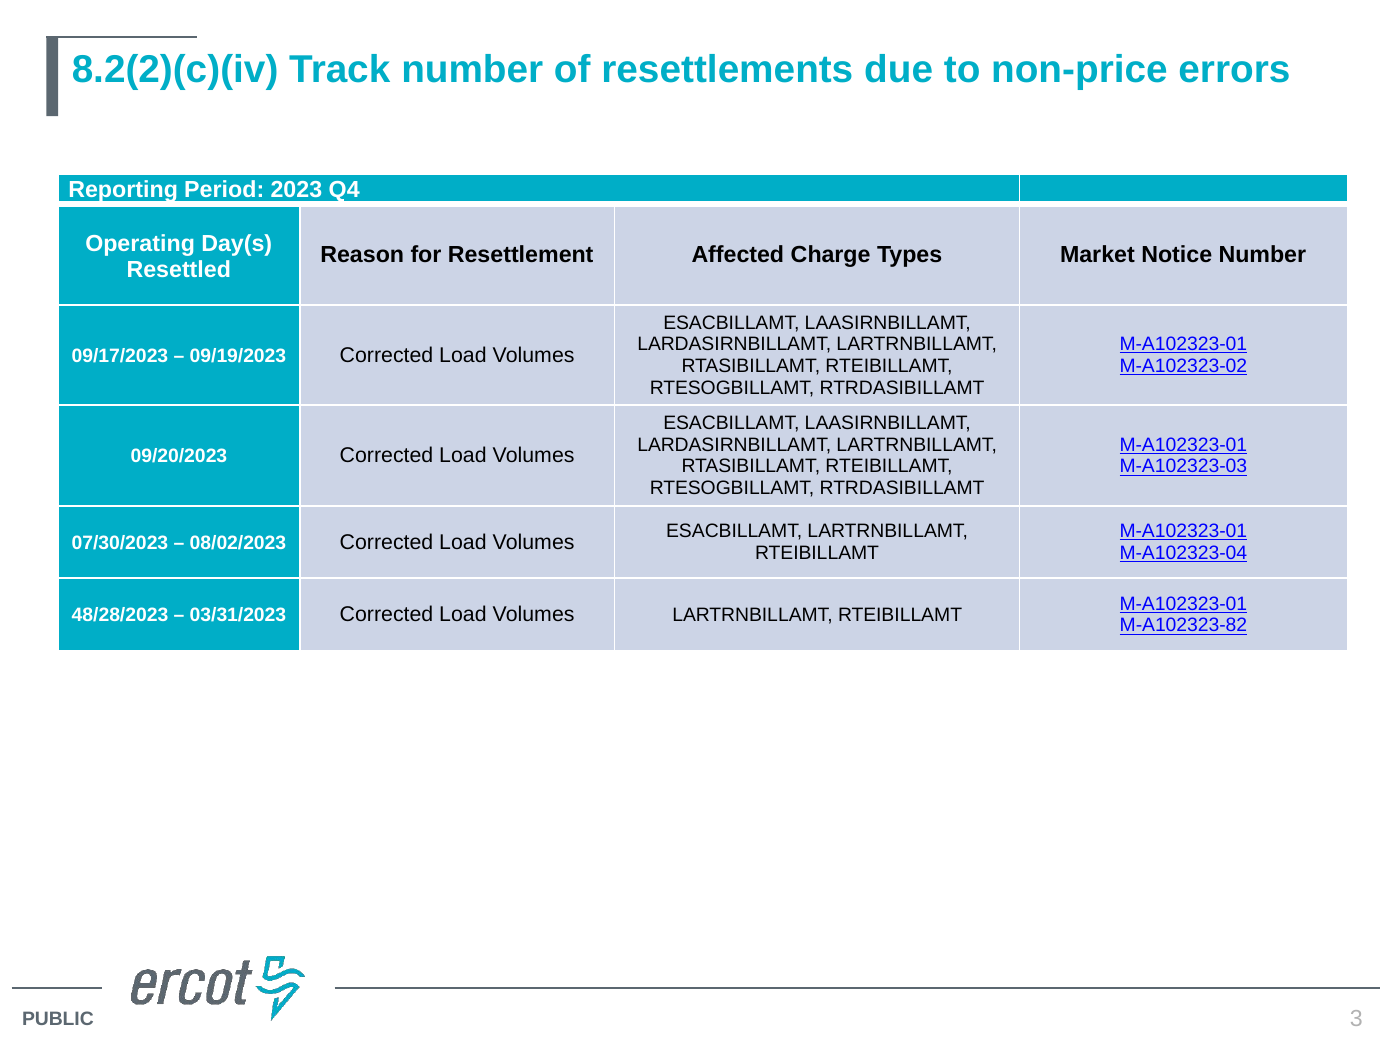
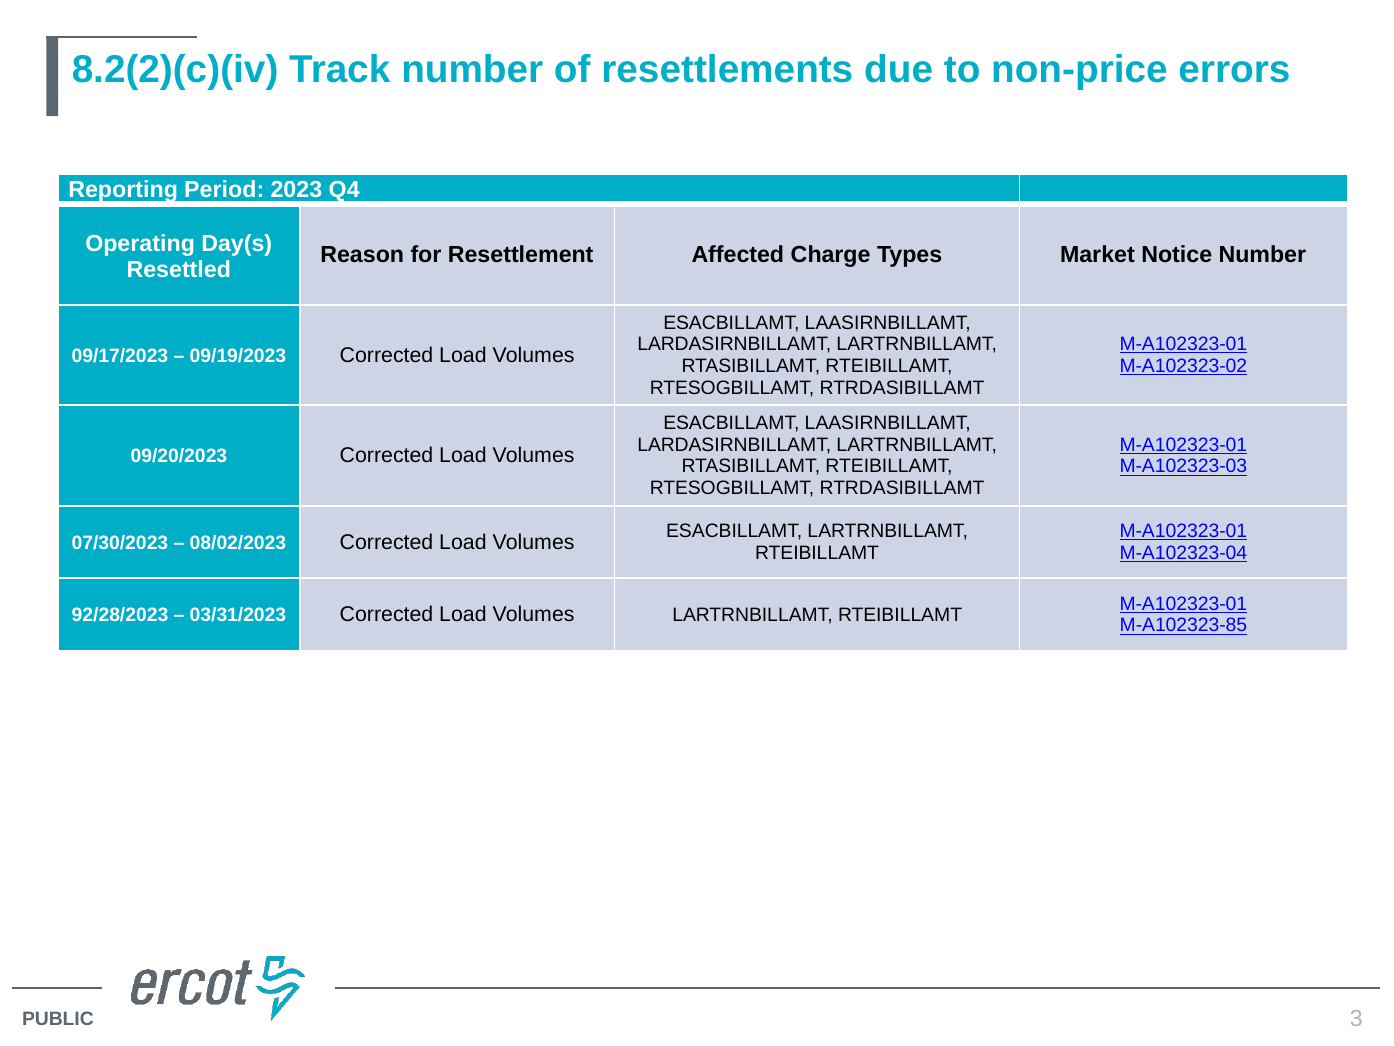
48/28/2023: 48/28/2023 -> 92/28/2023 (120, 615)
M-A102323-82: M-A102323-82 -> M-A102323-85 (1183, 625)
